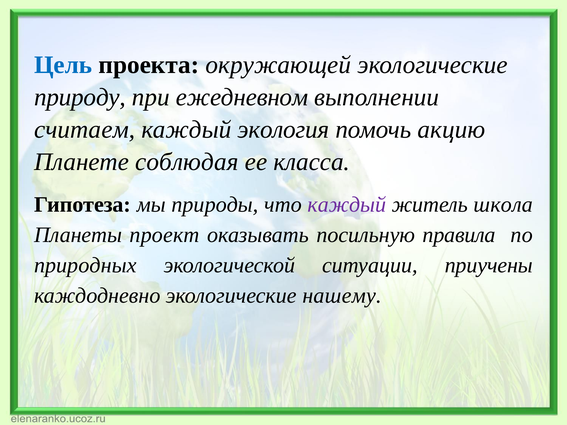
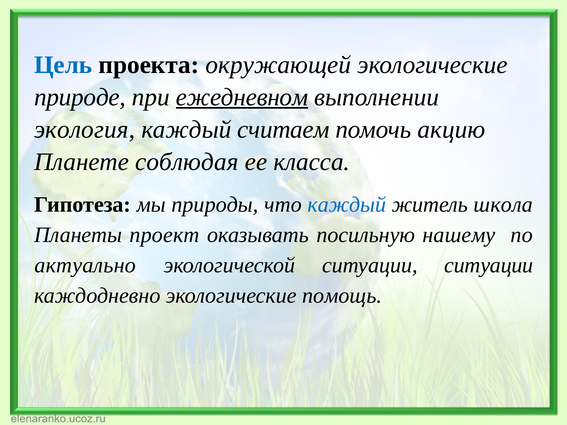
природу: природу -> природе (80, 97)
ежедневном underline: none -> present (242, 97)
считаем: считаем -> экология (85, 129)
экология: экология -> считаем (283, 129)
каждый colour: purple -> blue (347, 205)
правила: правила -> нашему (459, 235)
природных: природных -> актуально (85, 265)
ситуации приучены: приучены -> ситуации (489, 265)
нашему: нашему -> помощь (342, 296)
